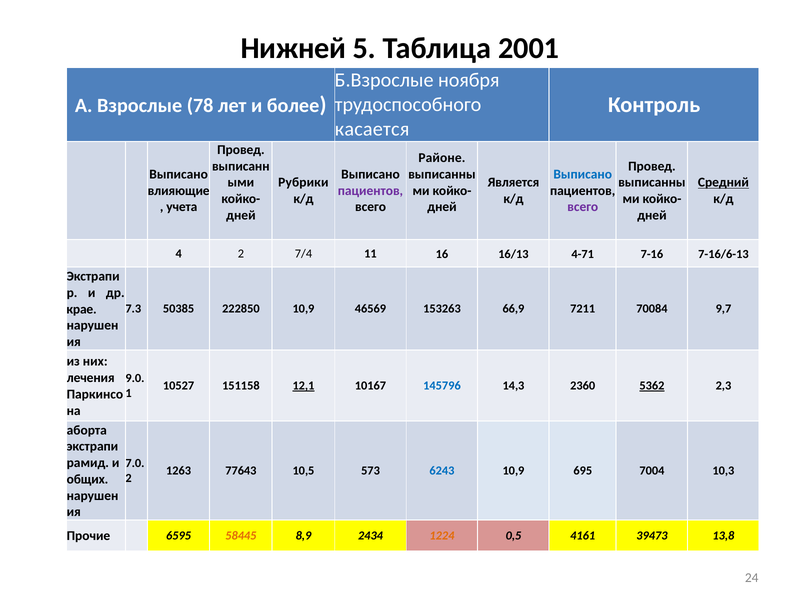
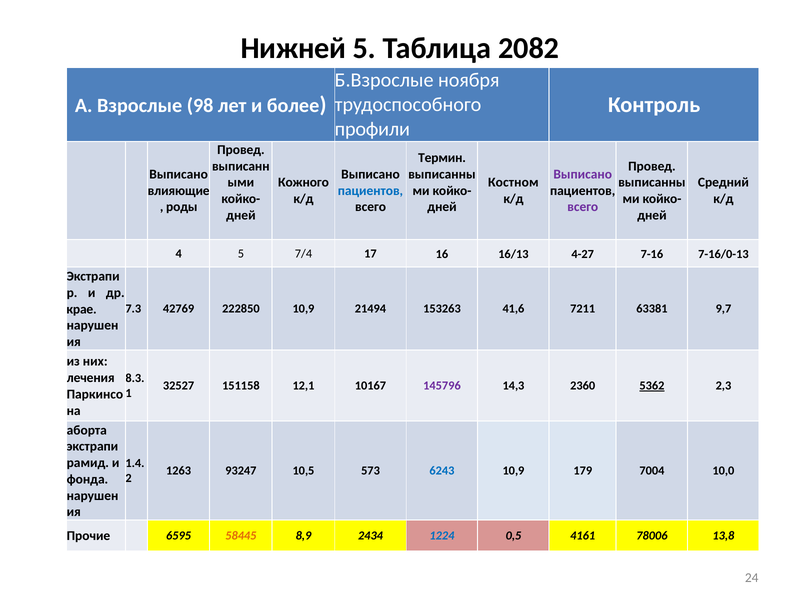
2001: 2001 -> 2082 (529, 49)
78: 78 -> 98 (200, 105)
касается: касается -> профили (372, 129)
Районе: Районе -> Термин (442, 158)
Выписано colour: blue -> purple (583, 174)
Рубрики: Рубрики -> Кожного (303, 183)
Является: Является -> Костном (513, 183)
Средний underline: present -> none (723, 183)
пациентов colour: purple -> blue (370, 191)
учета: учета -> роды (182, 207)
4 2: 2 -> 5 (241, 254)
11: 11 -> 17 (370, 254)
4-71: 4-71 -> 4-27 (583, 254)
7-16/6-13: 7-16/6-13 -> 7-16/0-13 (723, 254)
50385: 50385 -> 42769 (179, 309)
46569: 46569 -> 21494 (370, 309)
66,9: 66,9 -> 41,6 (513, 309)
70084: 70084 -> 63381 (652, 309)
9.0: 9.0 -> 8.3 (135, 378)
10527: 10527 -> 32527 (179, 386)
12,1 underline: present -> none (303, 386)
145796 colour: blue -> purple (442, 386)
7.0: 7.0 -> 1.4 (135, 463)
77643: 77643 -> 93247 (241, 471)
695: 695 -> 179 (583, 471)
10,3: 10,3 -> 10,0 (723, 471)
общих: общих -> фонда (87, 479)
1224 colour: orange -> blue (442, 536)
39473: 39473 -> 78006 (652, 536)
